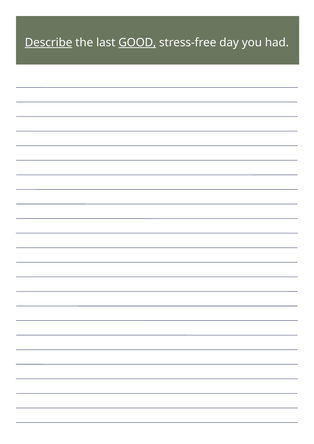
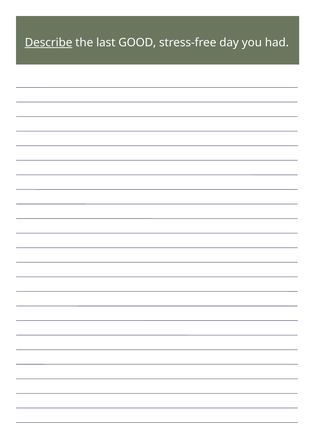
GOOD underline: present -> none (137, 43)
